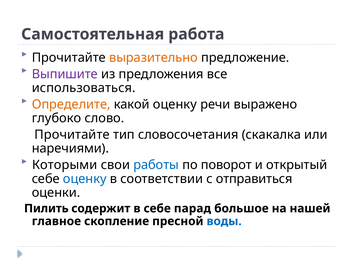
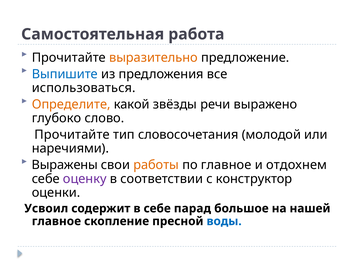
Выпишите colour: purple -> blue (65, 74)
какой оценку: оценку -> звёзды (175, 104)
скакалка: скакалка -> молодой (271, 134)
Которыми: Которыми -> Выражены (65, 165)
работы colour: blue -> orange (156, 165)
по поворот: поворот -> главное (226, 165)
открытый: открытый -> отдохнем (297, 165)
оценку colour: blue -> purple (85, 178)
отправиться: отправиться -> конструктор (254, 178)
Пилить: Пилить -> Усвоил (46, 208)
